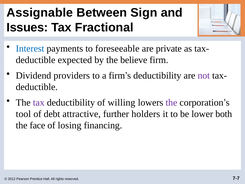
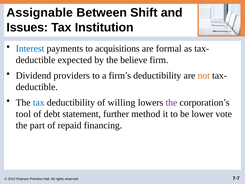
Sign: Sign -> Shift (144, 13)
Fractional: Fractional -> Institution (104, 27)
foreseeable: foreseeable -> acquisitions (117, 48)
private: private -> formal (169, 48)
not colour: purple -> orange (204, 75)
tax colour: purple -> blue (39, 102)
attractive: attractive -> statement (82, 114)
holders: holders -> method (146, 114)
both: both -> vote (224, 114)
face: face -> part (37, 125)
losing: losing -> repaid (70, 125)
